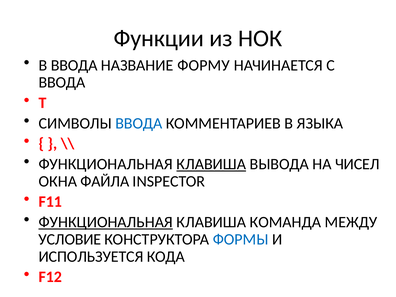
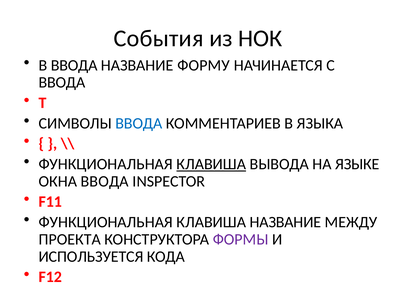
Функции: Функции -> События (159, 38)
ЧИСЕЛ: ЧИСЕЛ -> ЯЗЫКЕ (357, 164)
ОКНА ФАЙЛА: ФАЙЛА -> ВВОДА (105, 181)
ФУНКЦИОНАЛЬНАЯ underline: present -> none (106, 222)
КЛАВИША КОМАНДА: КОМАНДА -> НАЗВАНИЕ (285, 222)
УСЛОВИЕ: УСЛОВИЕ -> ПРОЕКТА (70, 239)
ФОРМЫ colour: blue -> purple (241, 239)
